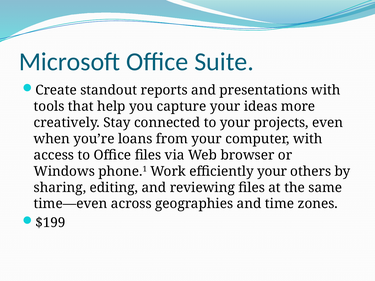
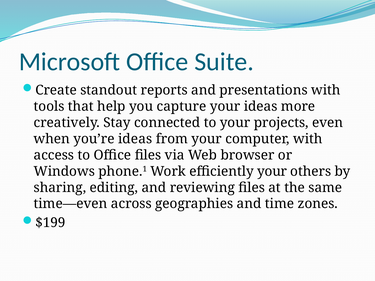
you’re loans: loans -> ideas (135, 139)
